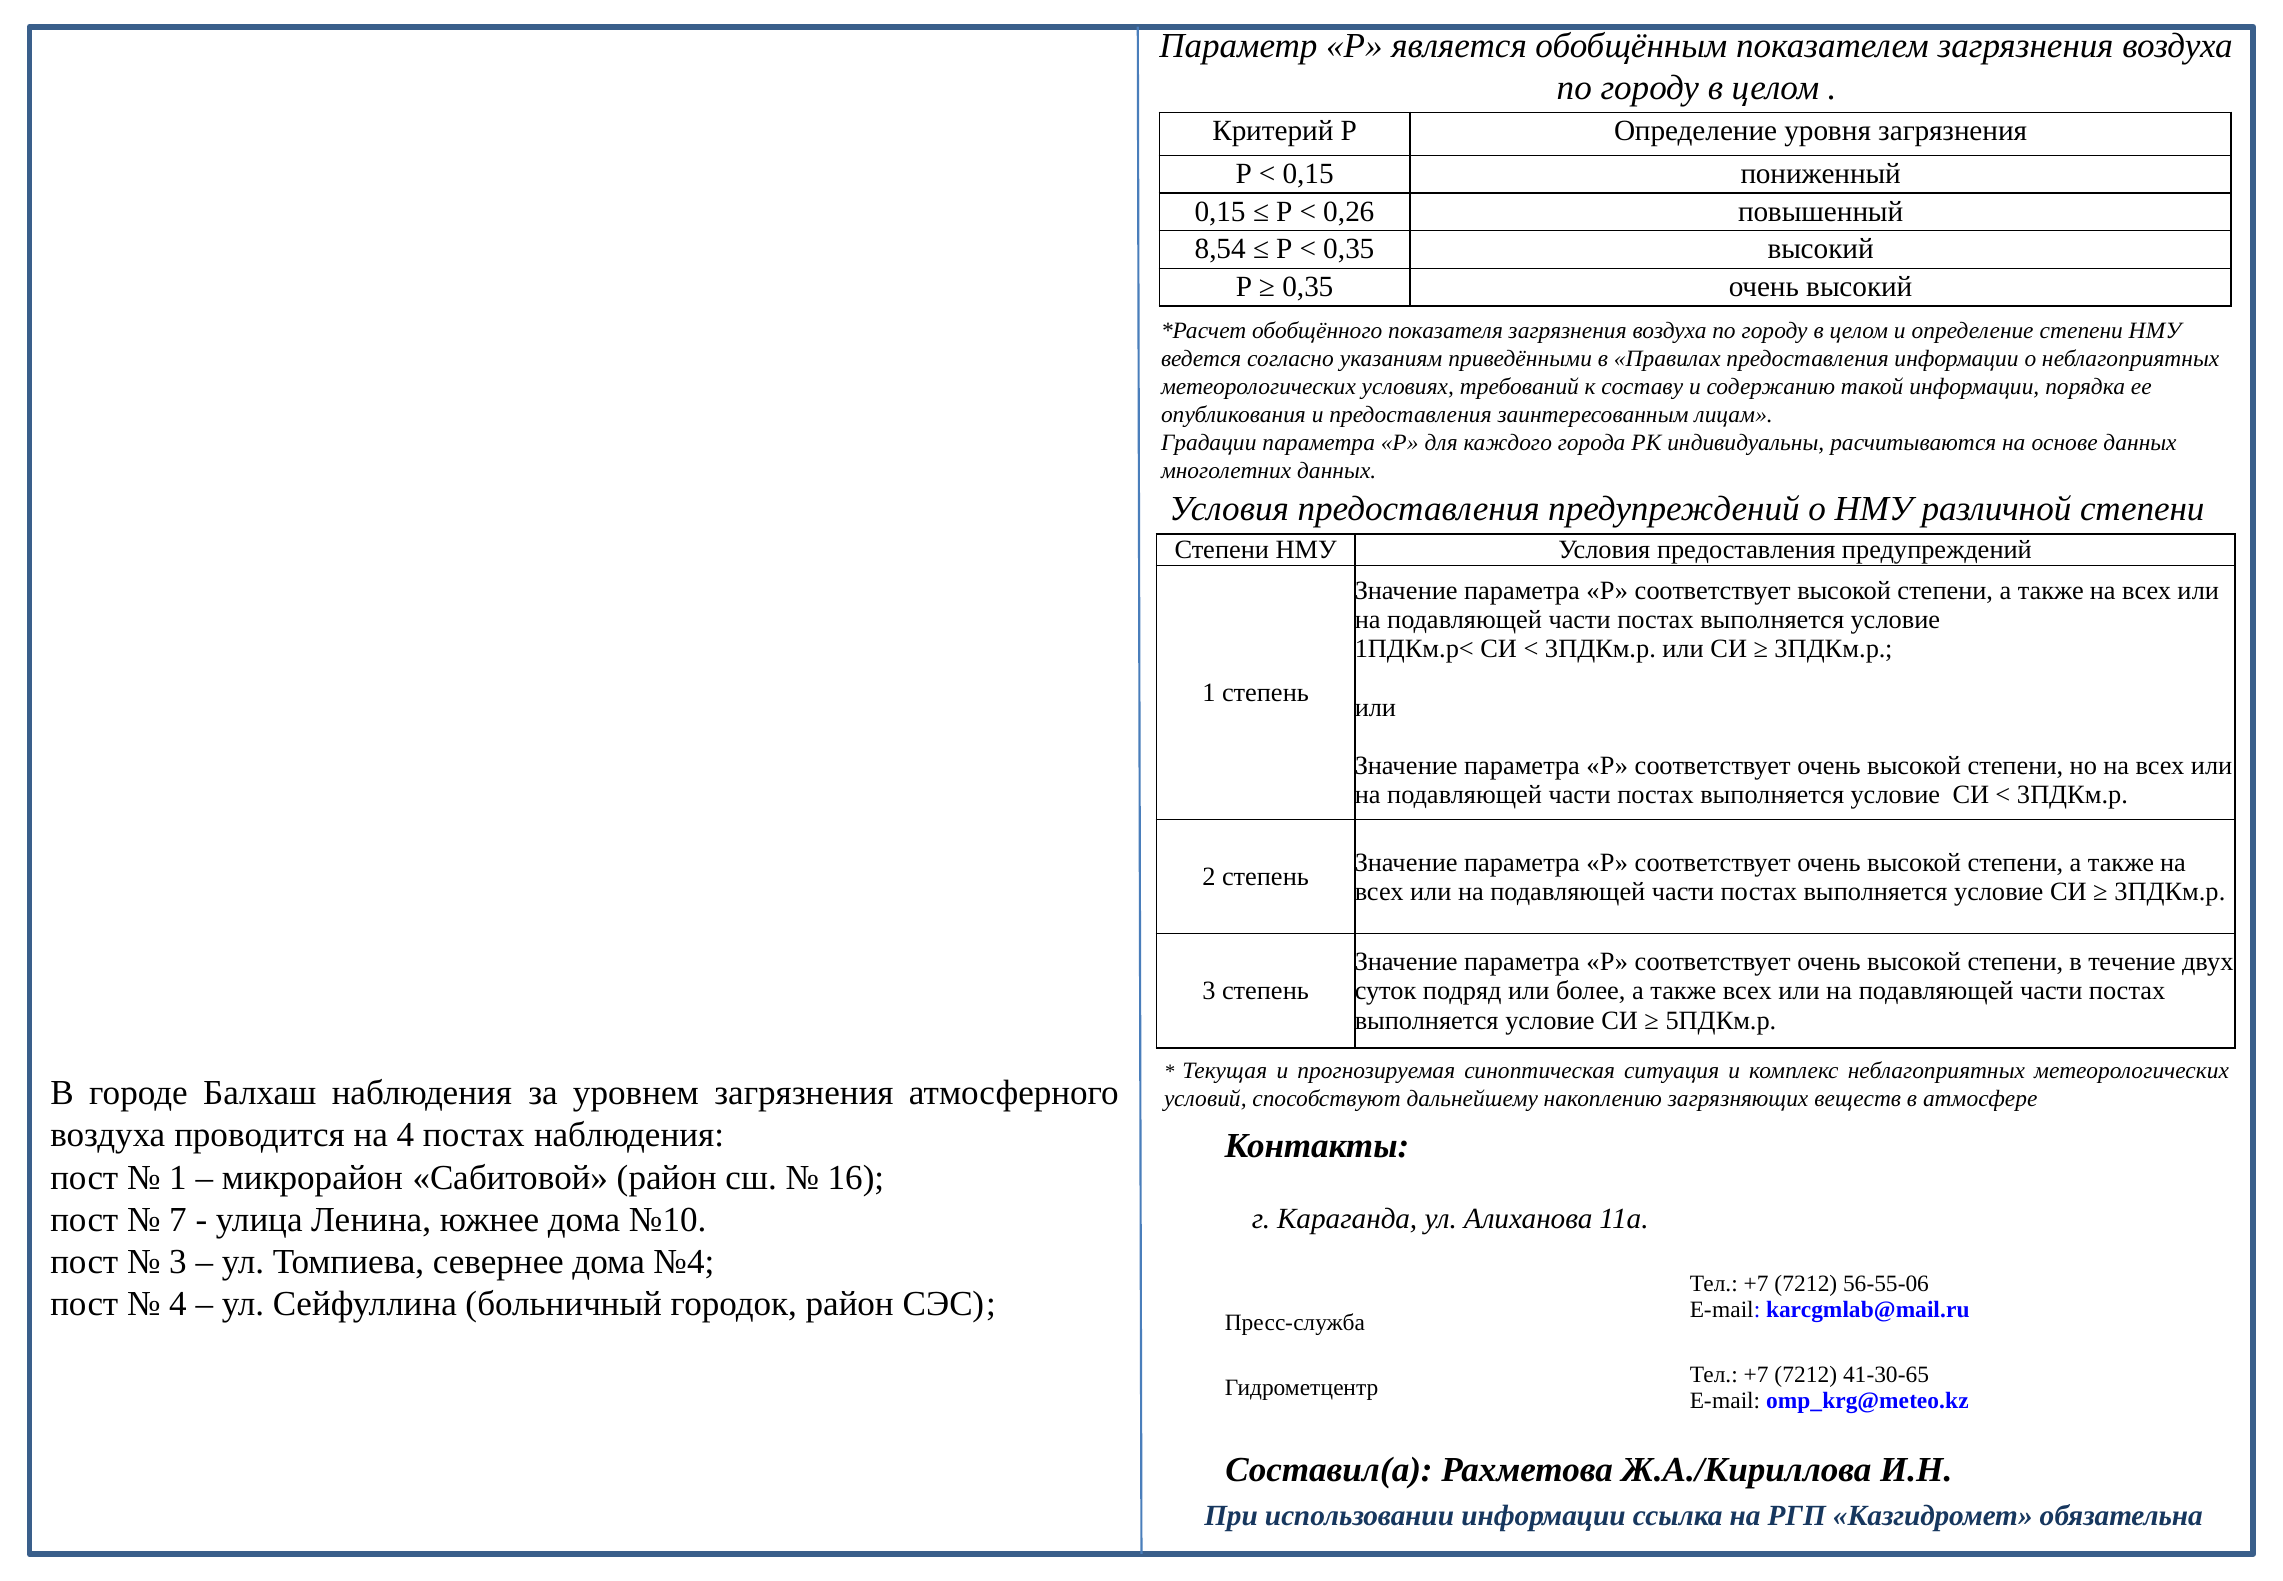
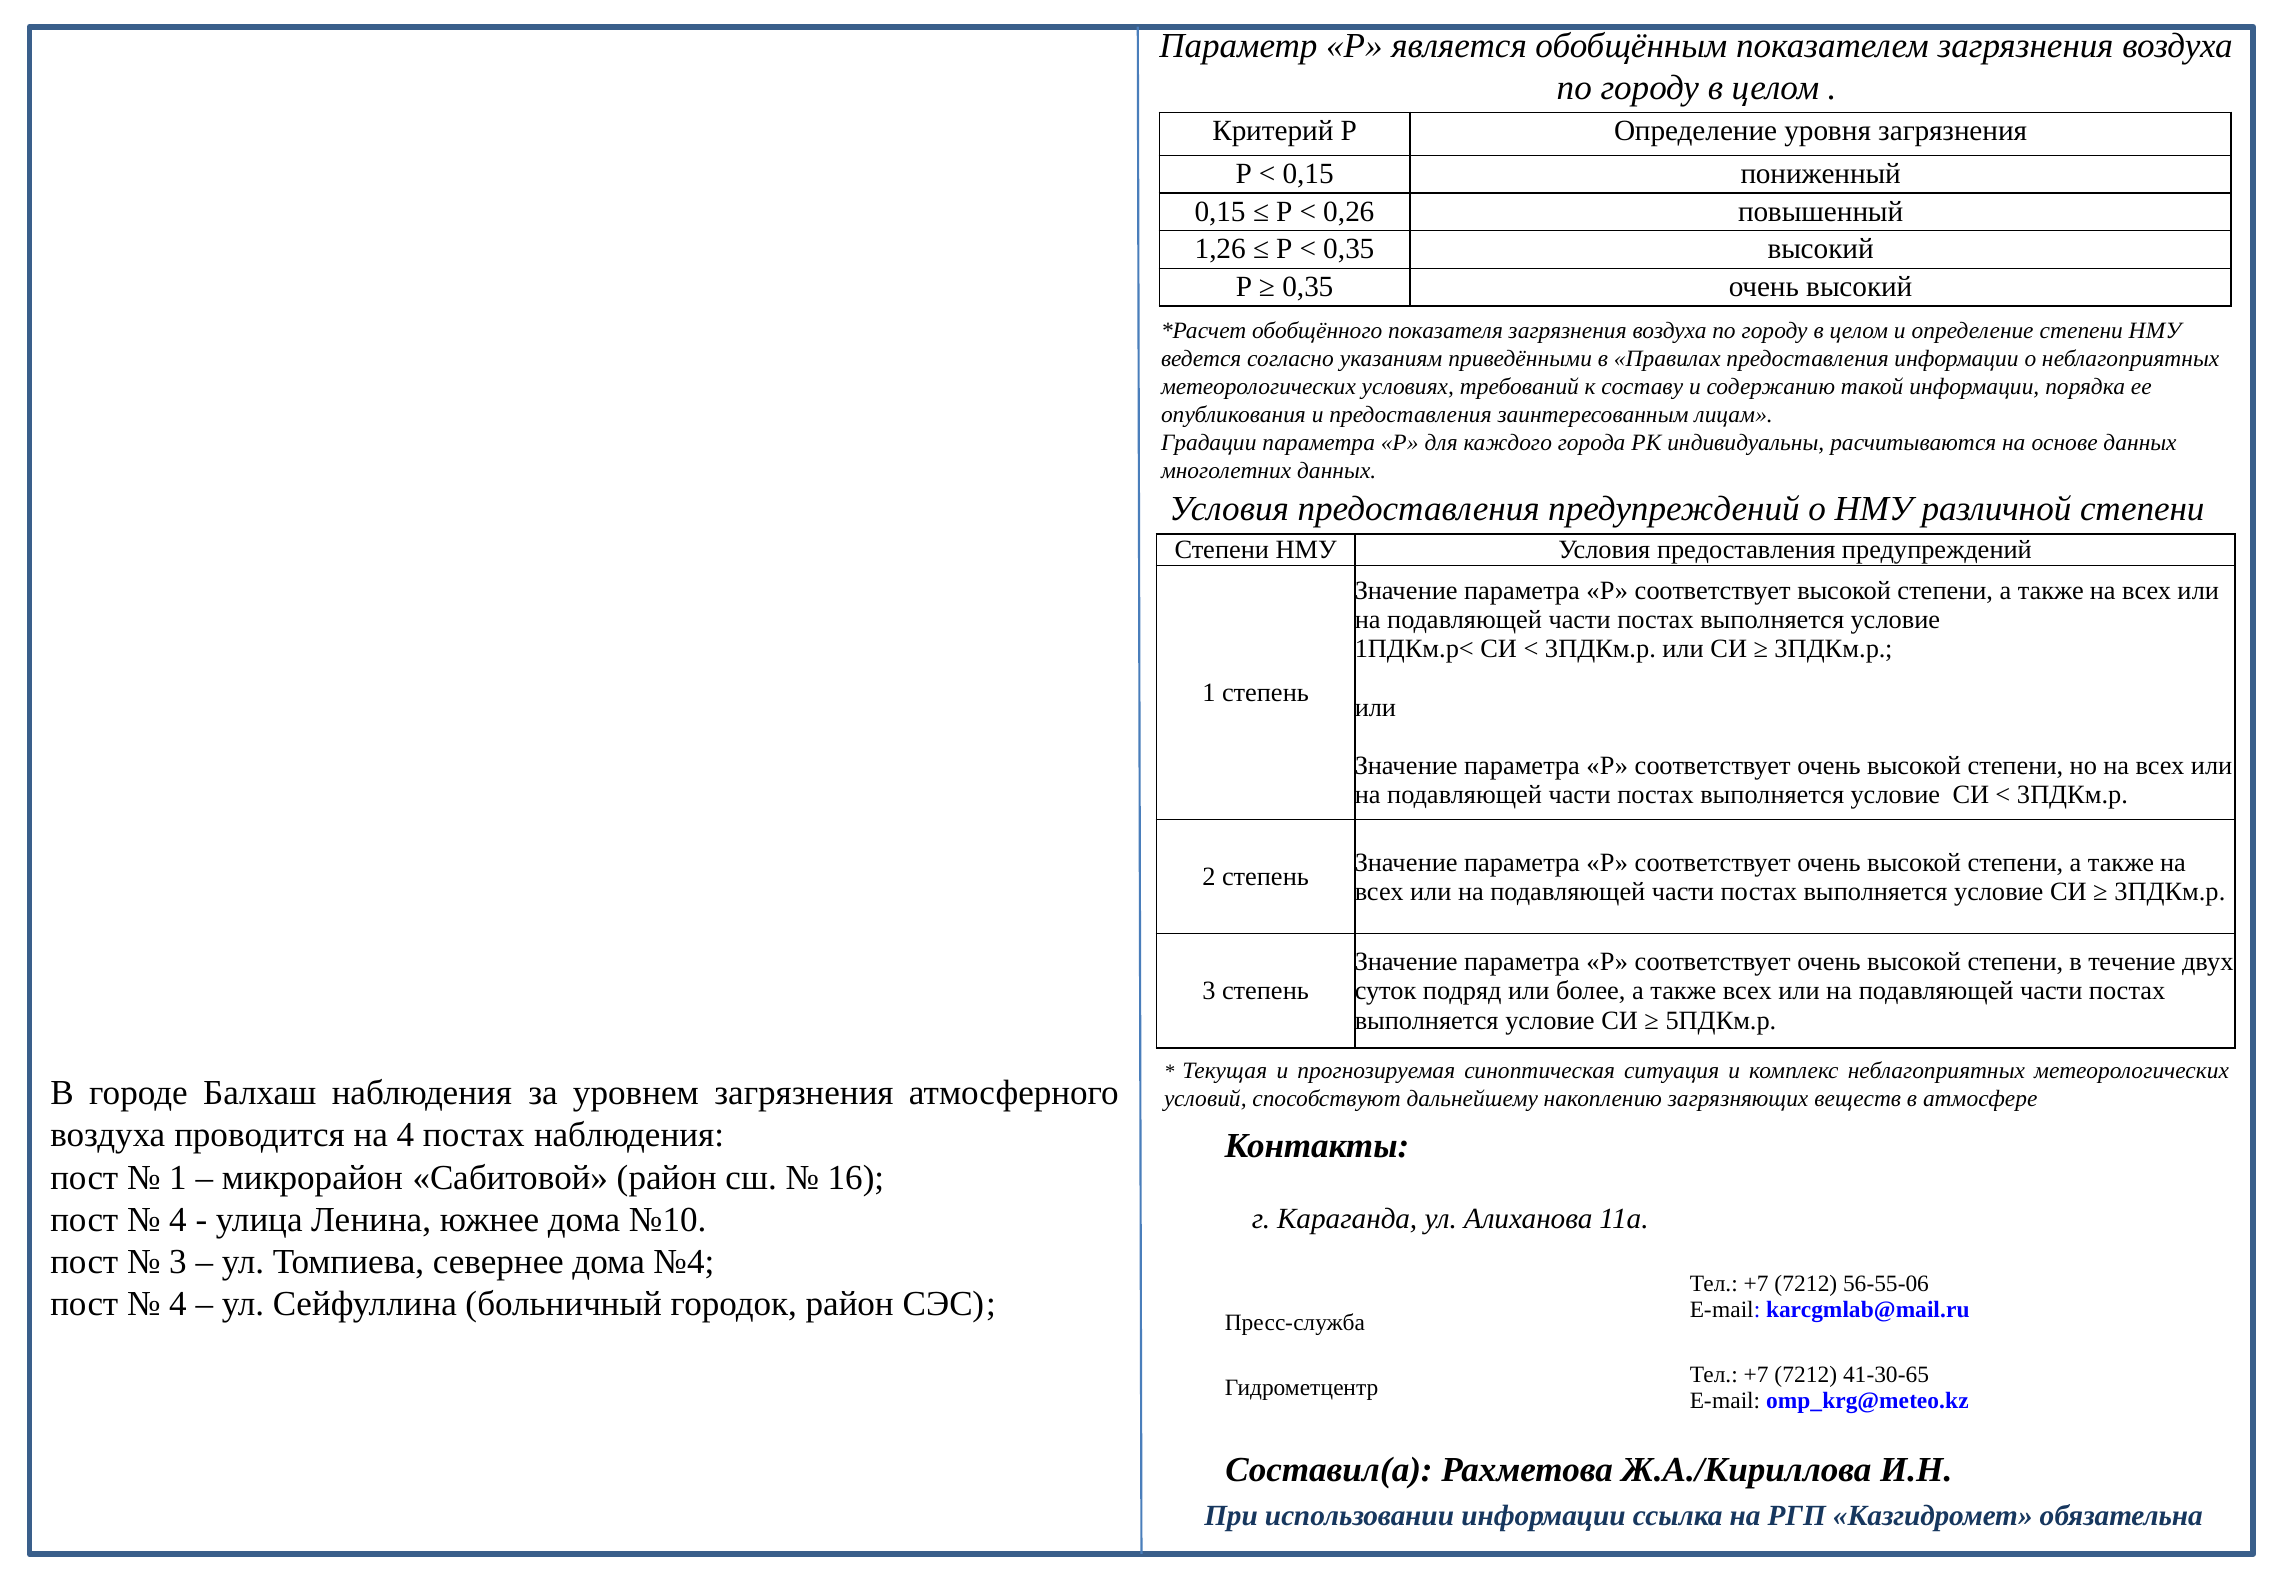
8,54: 8,54 -> 1,26 (1220, 249)
7: 7 -> 4 (178, 1219)
